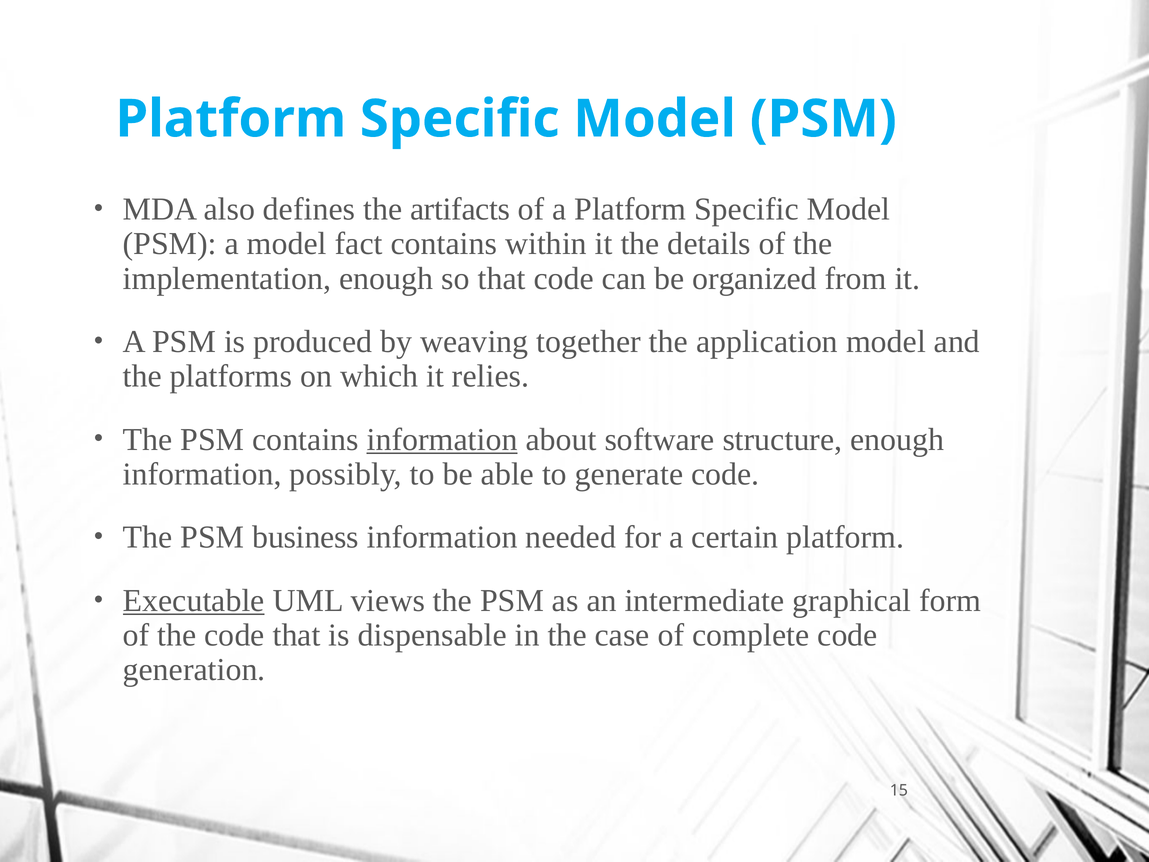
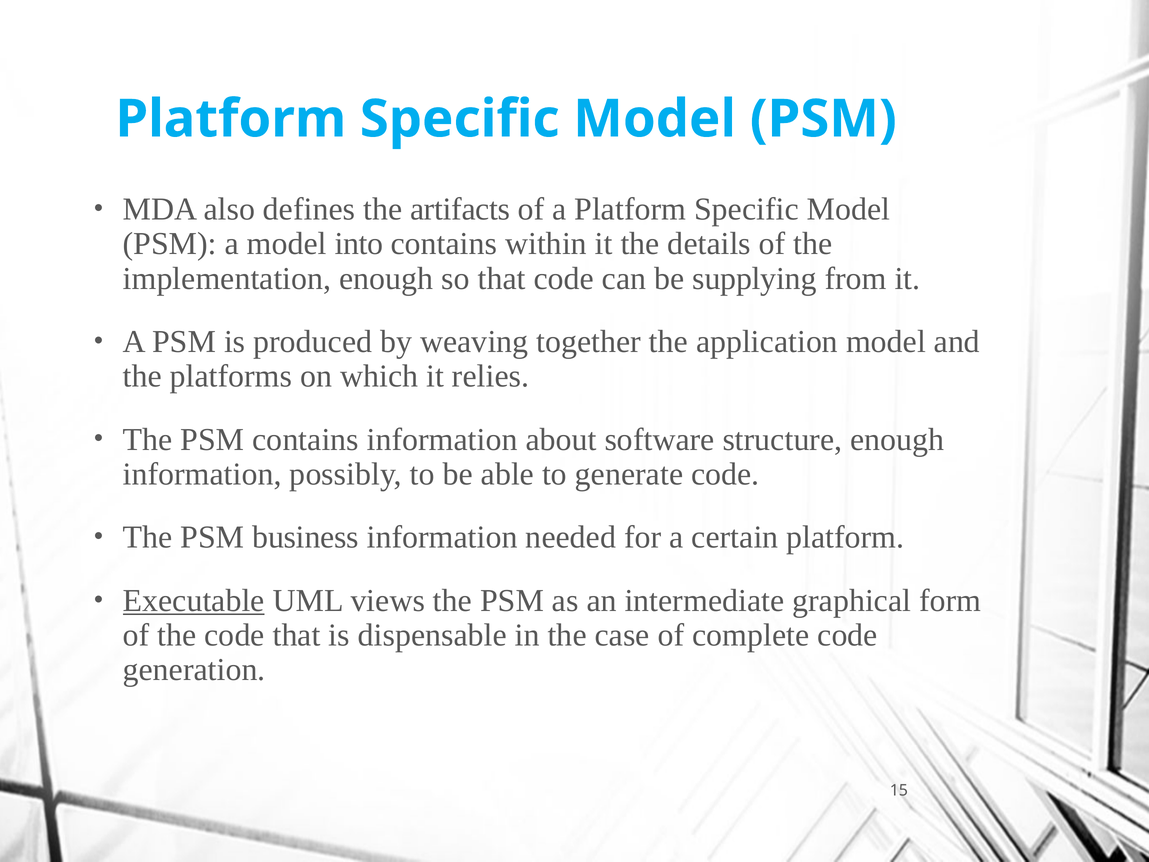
fact: fact -> into (359, 244)
organized: organized -> supplying (754, 278)
information underline: present -> none (442, 439)
